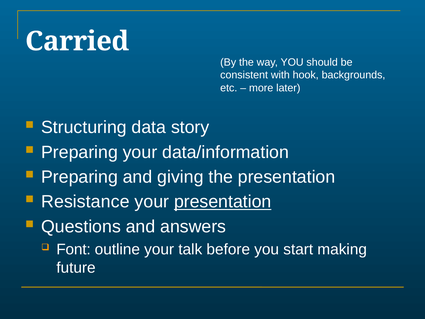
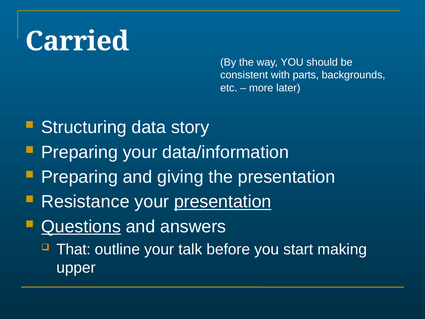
hook: hook -> parts (306, 75)
Questions underline: none -> present (81, 226)
Font: Font -> That (74, 249)
future: future -> upper (76, 268)
